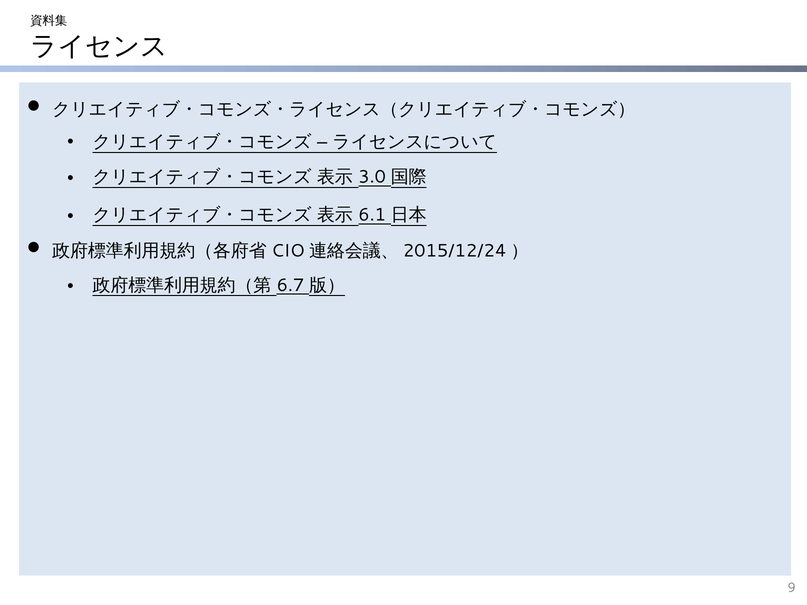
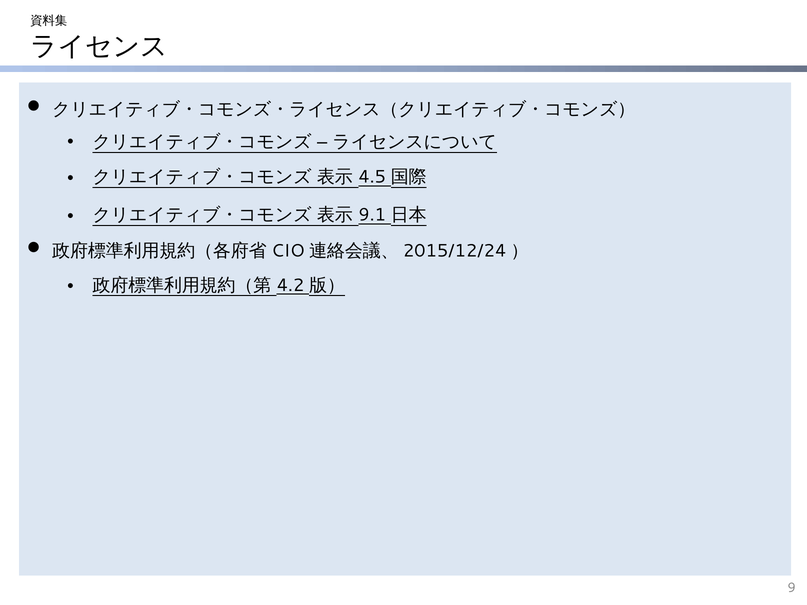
3.0: 3.0 -> 4.5 (372, 177)
6.1: 6.1 -> 9.1 (372, 215)
6.7: 6.7 -> 4.2 (290, 285)
